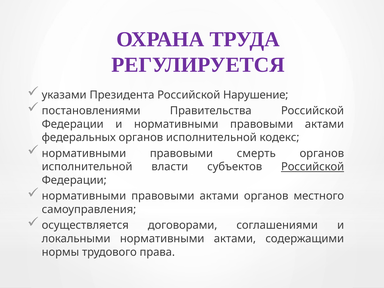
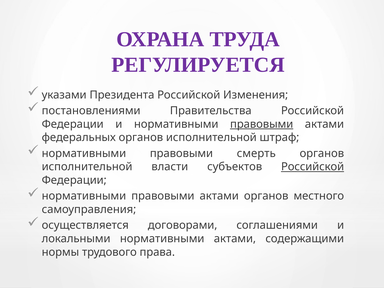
Нарушение: Нарушение -> Изменения (256, 95)
правовыми underline: none -> present (262, 124)
кодекс: кодекс -> штраф (279, 138)
